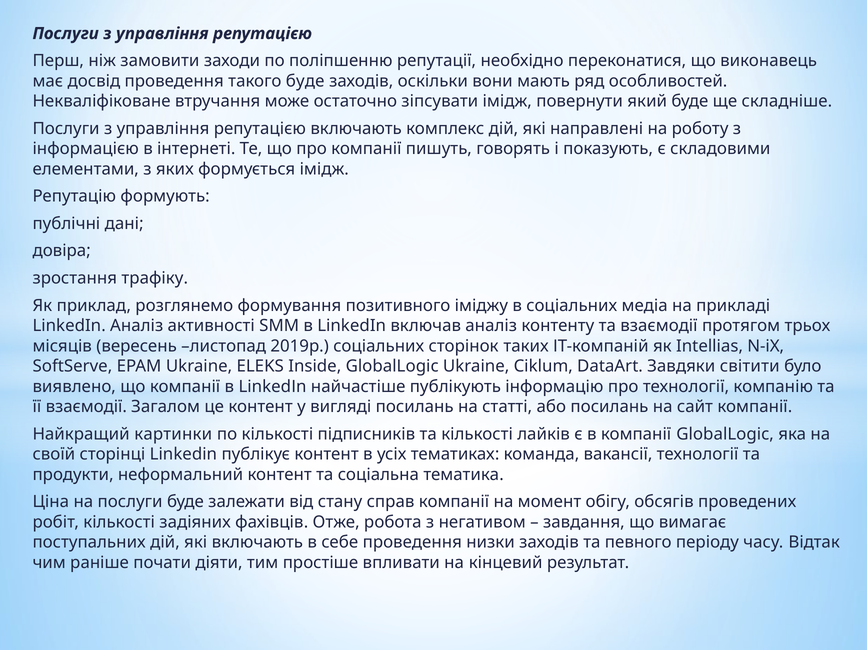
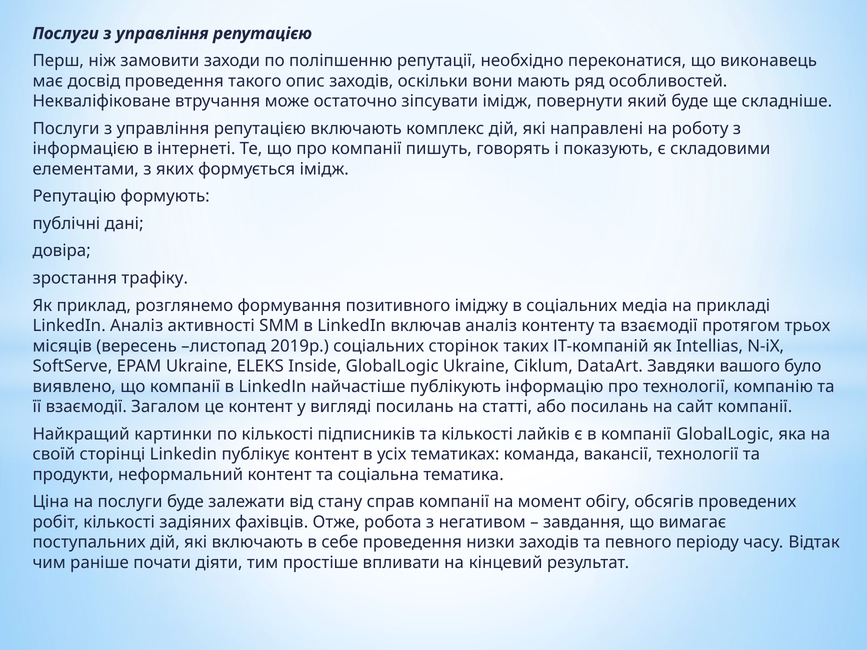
такого буде: буде -> опис (305, 81)
світити: світити -> вашого (750, 366)
